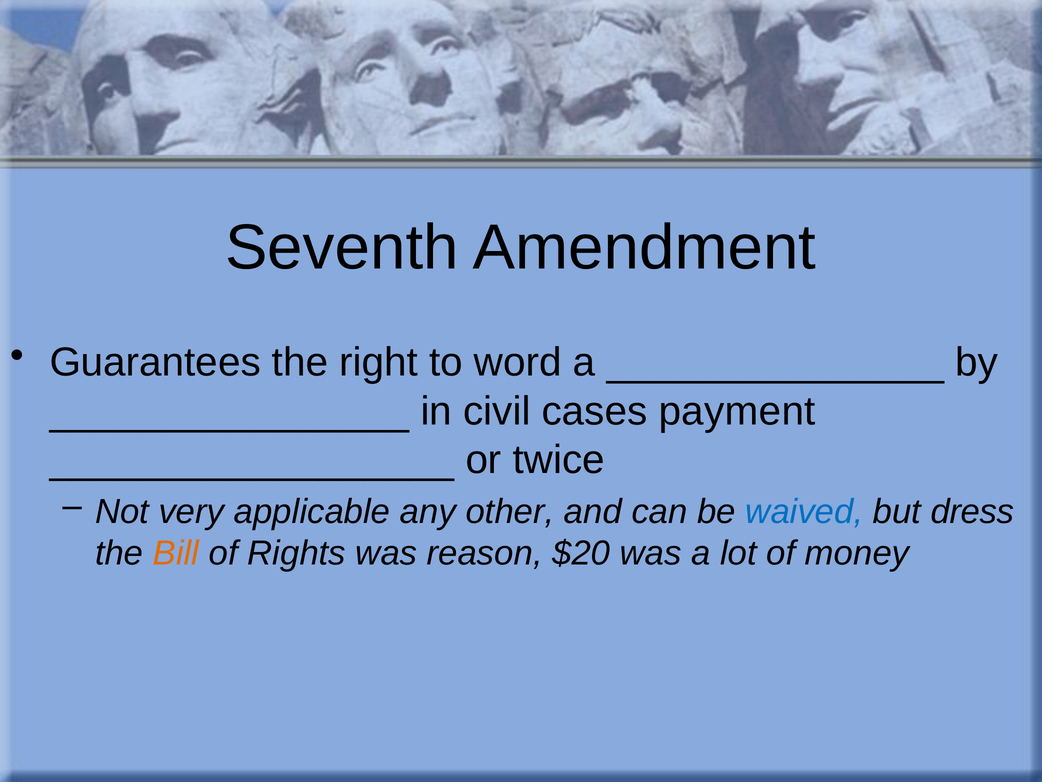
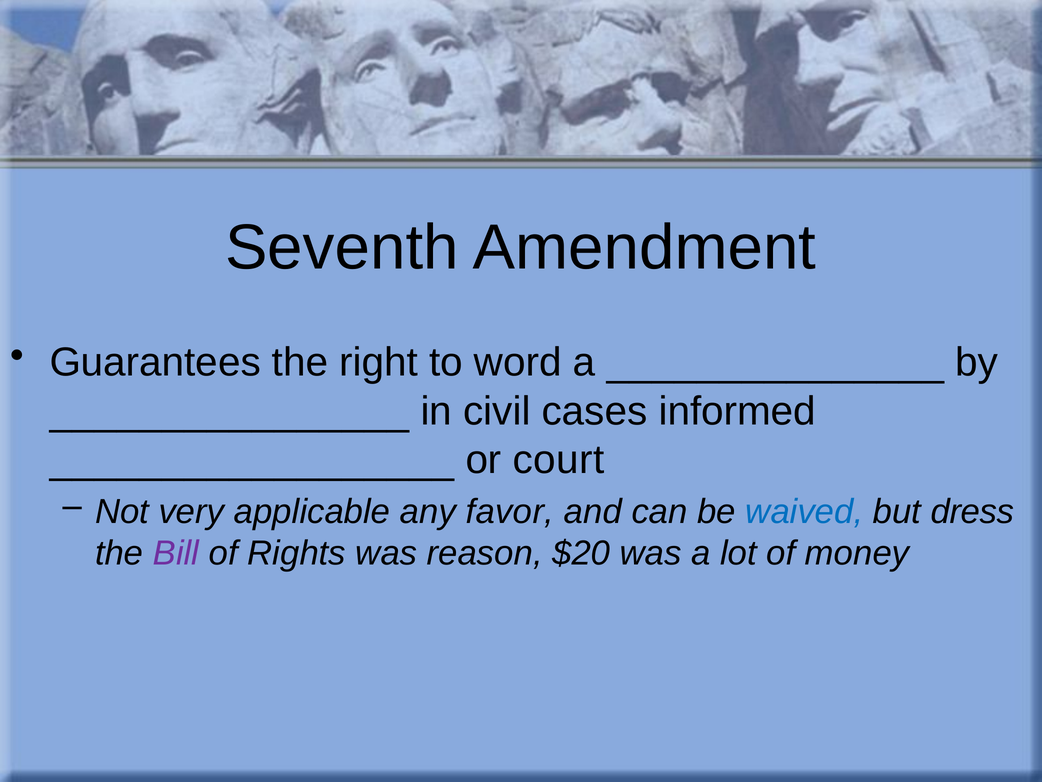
payment: payment -> informed (737, 411)
twice: twice -> court (559, 460)
other: other -> favor (510, 511)
Bill colour: orange -> purple (176, 553)
